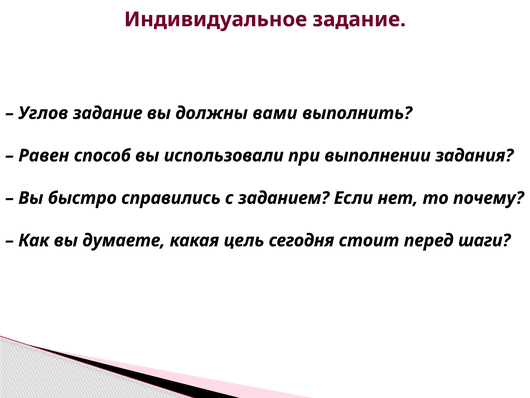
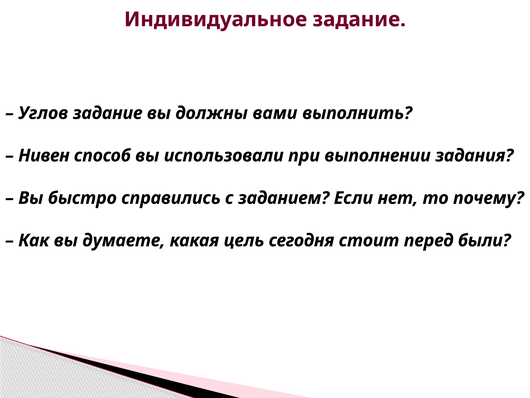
Равен: Равен -> Нивен (44, 155)
шаги: шаги -> были (484, 240)
